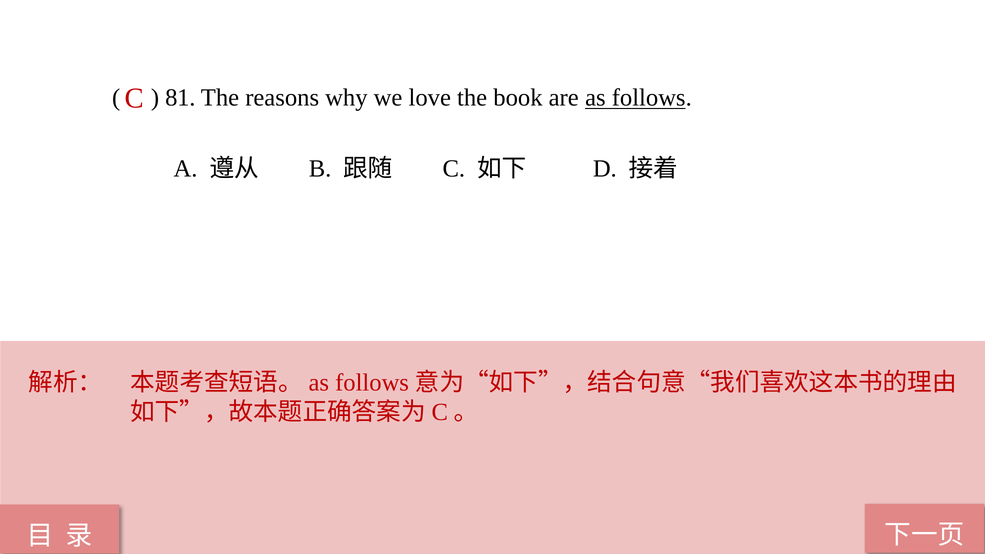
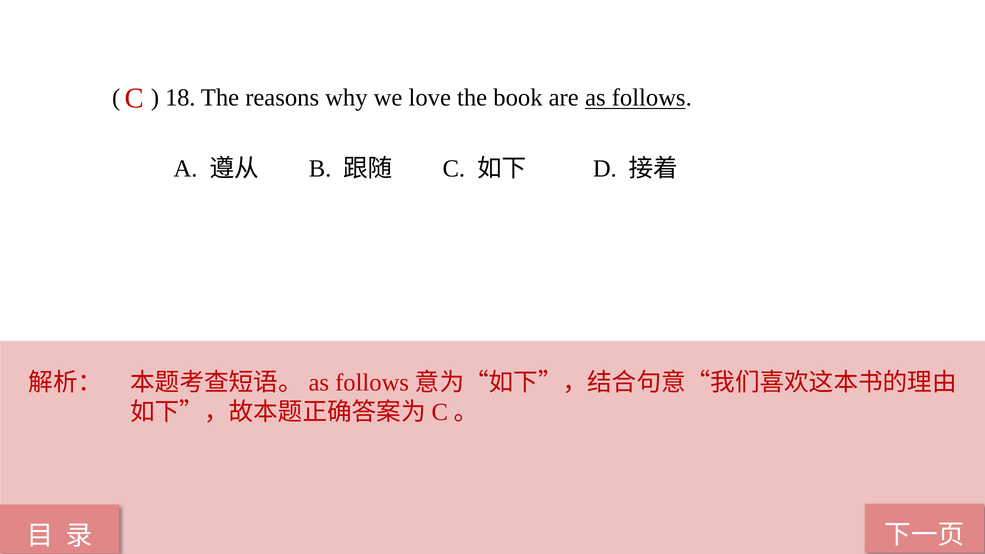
81: 81 -> 18 (180, 98)
